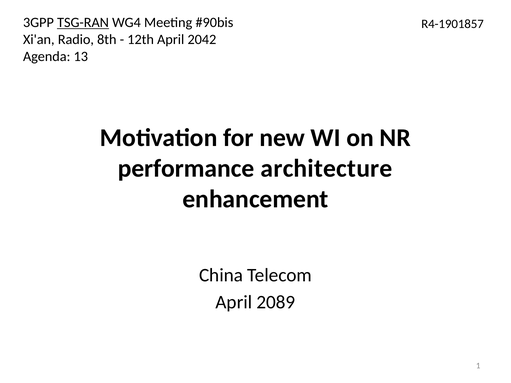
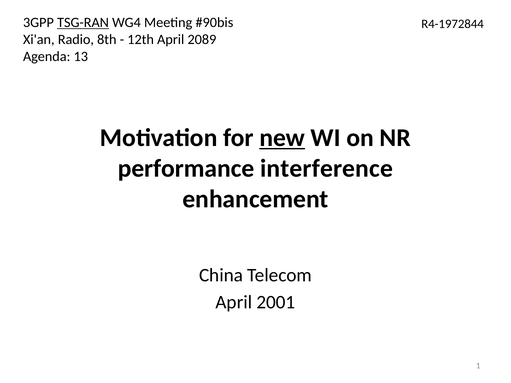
R4-1901857: R4-1901857 -> R4-1972844 (453, 24)
2042: 2042 -> 2089 (202, 40)
new underline: none -> present (282, 138)
architecture: architecture -> interference (327, 168)
2089: 2089 -> 2001 (276, 302)
